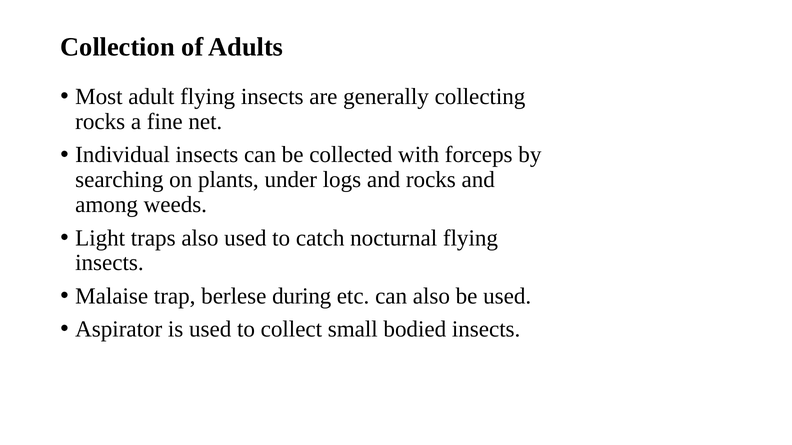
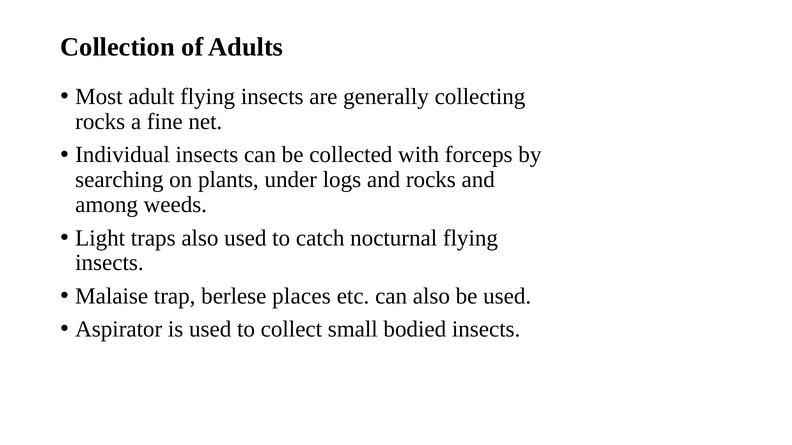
during: during -> places (301, 296)
